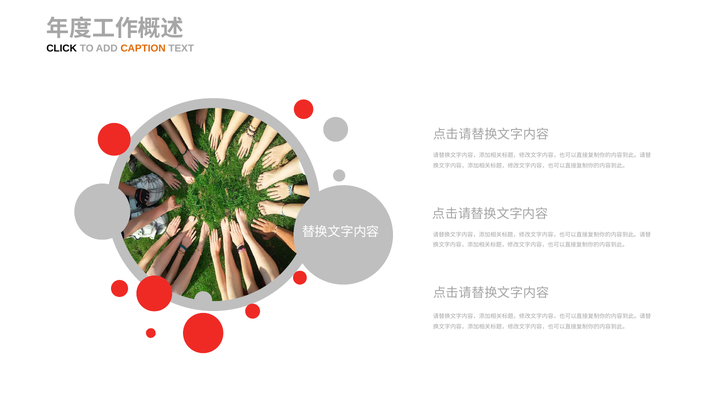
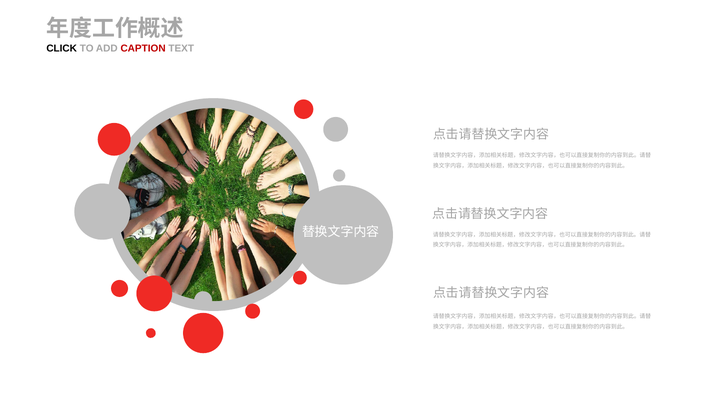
CAPTION colour: orange -> red (143, 49)
